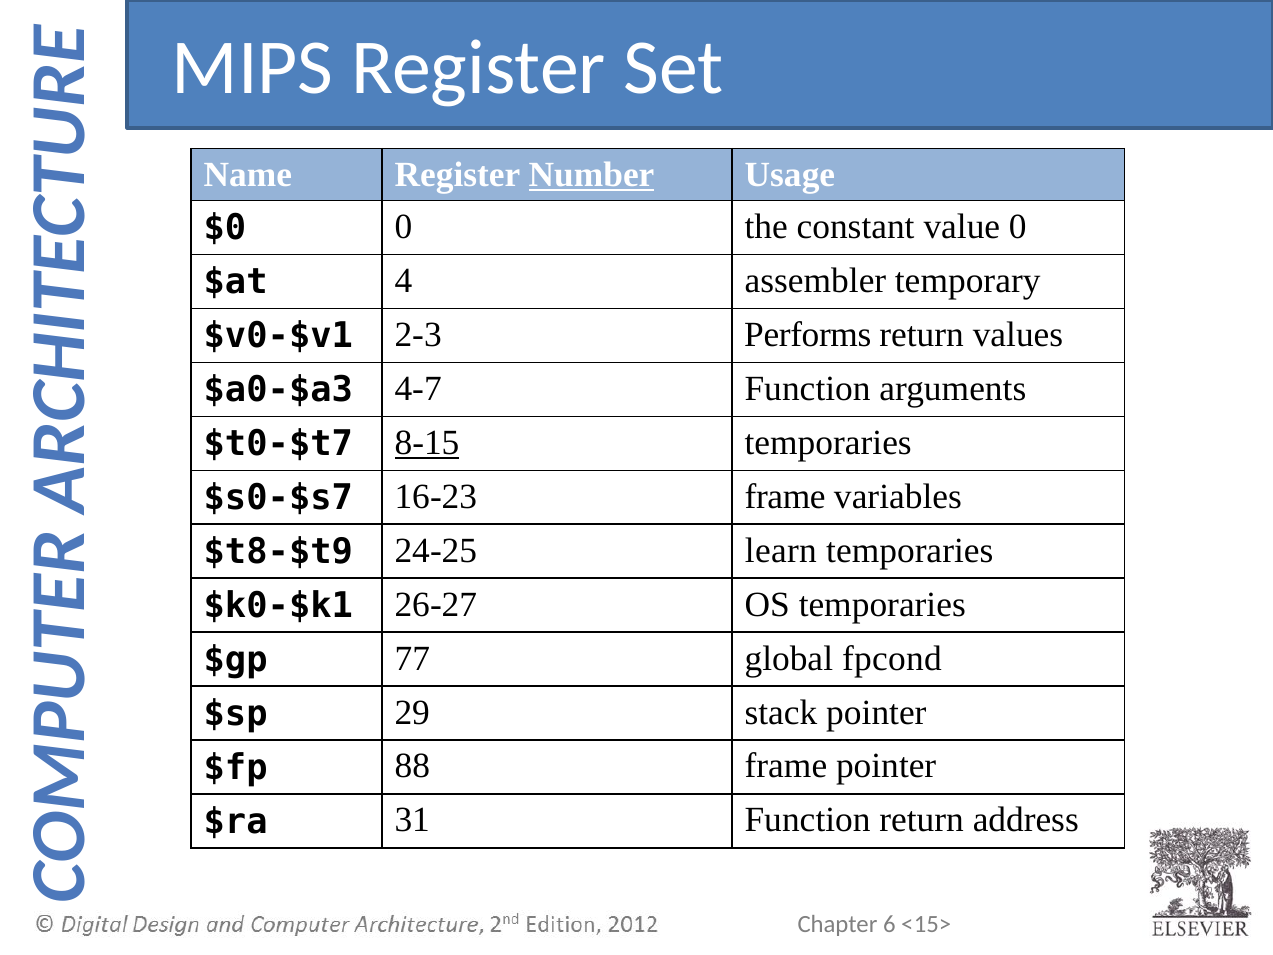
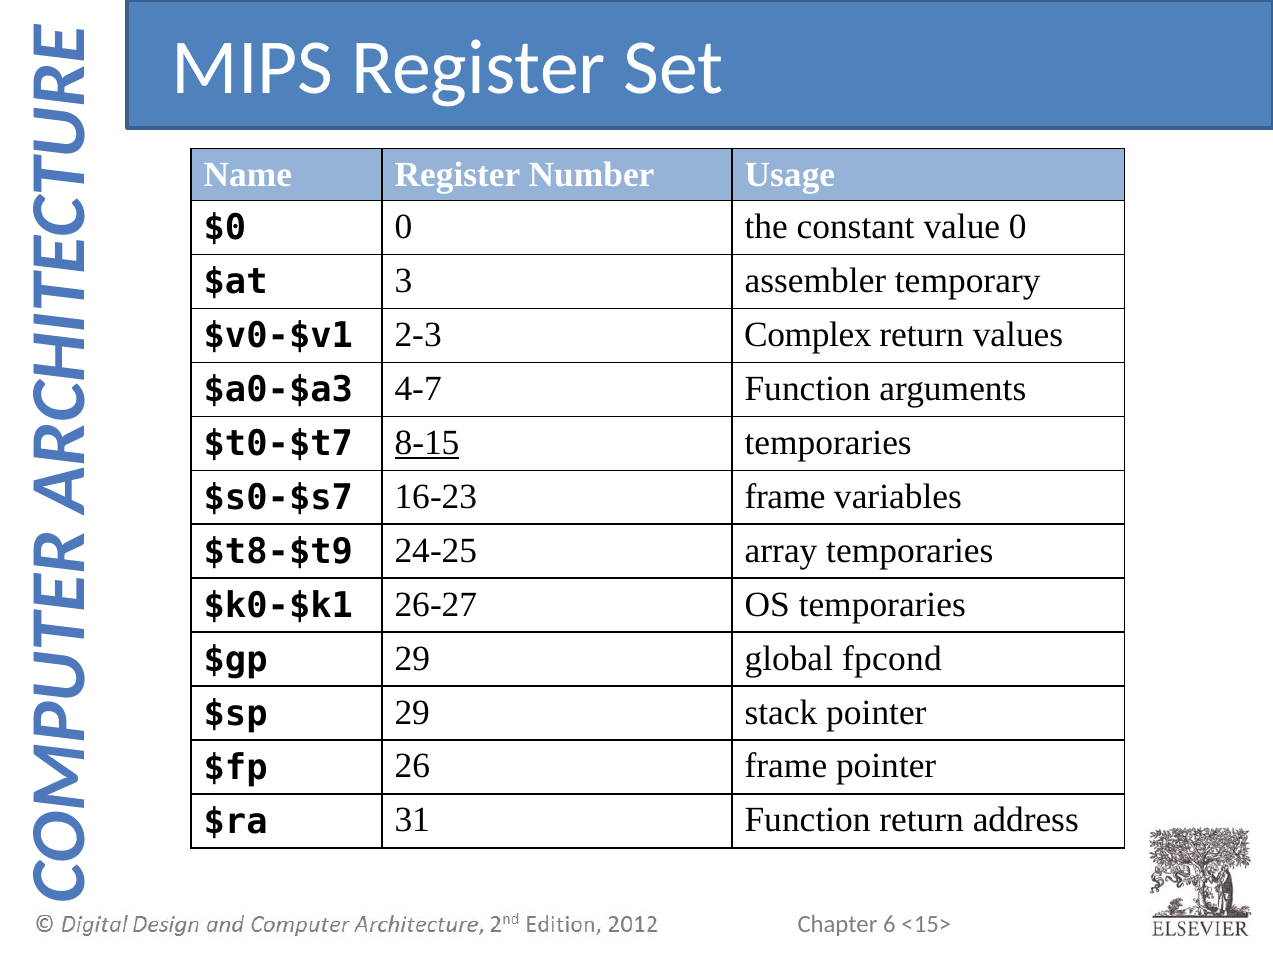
Number underline: present -> none (592, 175)
4: 4 -> 3 (403, 281)
Performs: Performs -> Complex (808, 335)
learn: learn -> array (781, 550)
$gp 77: 77 -> 29 (412, 658)
88: 88 -> 26 (412, 766)
